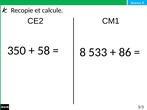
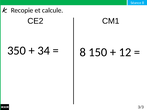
58: 58 -> 34 (44, 51)
533: 533 -> 150 (98, 52)
86: 86 -> 12 (125, 52)
